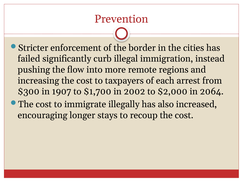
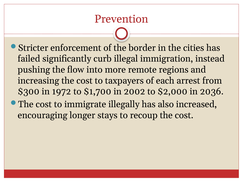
1907: 1907 -> 1972 (61, 92)
2064: 2064 -> 2036 (212, 92)
